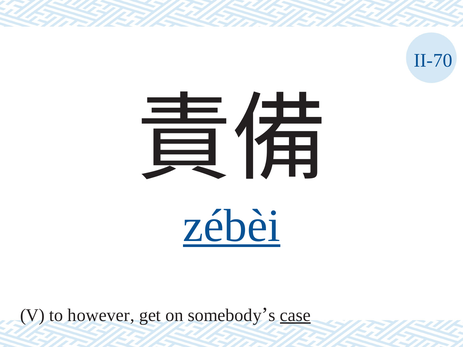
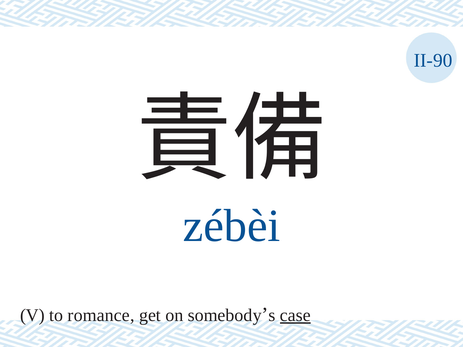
II-70: II-70 -> II-90 (433, 61)
zébèi underline: present -> none (232, 226)
however: however -> romance (101, 316)
